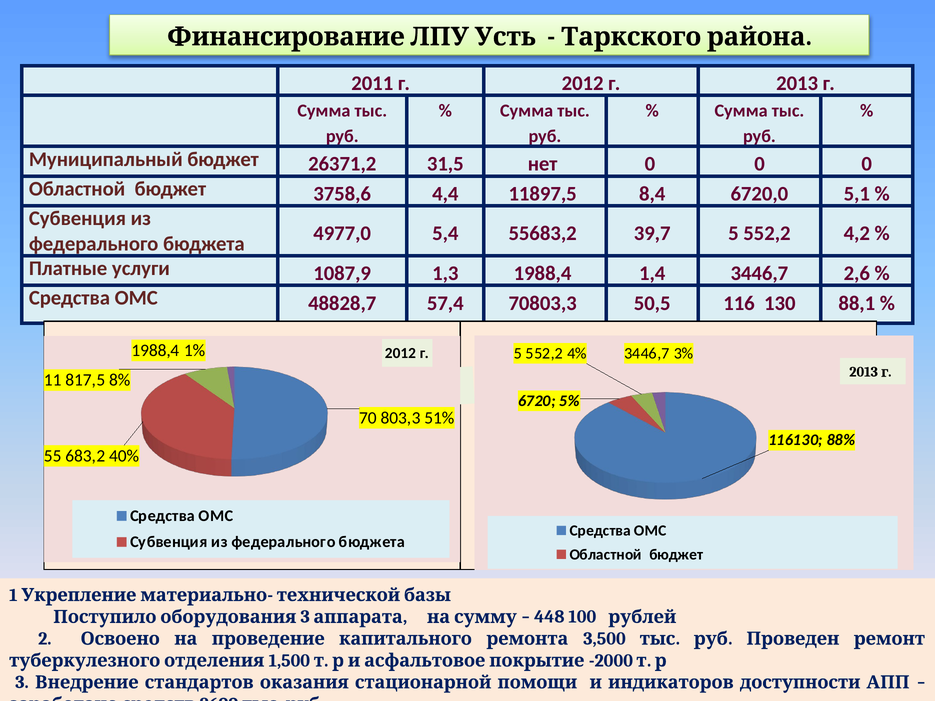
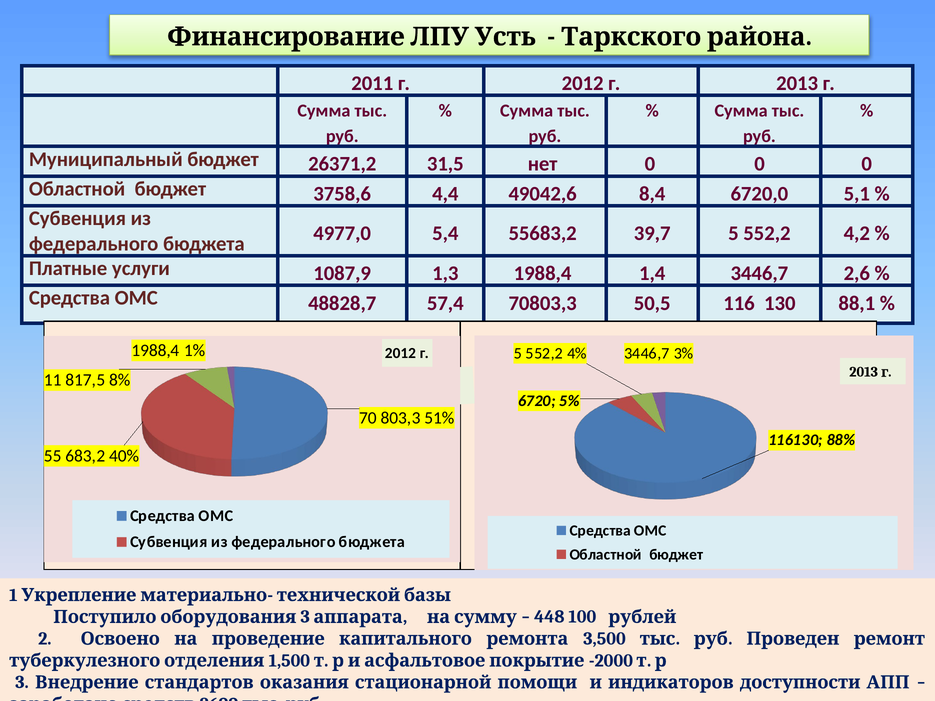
11897,5: 11897,5 -> 49042,6 (543, 194)
